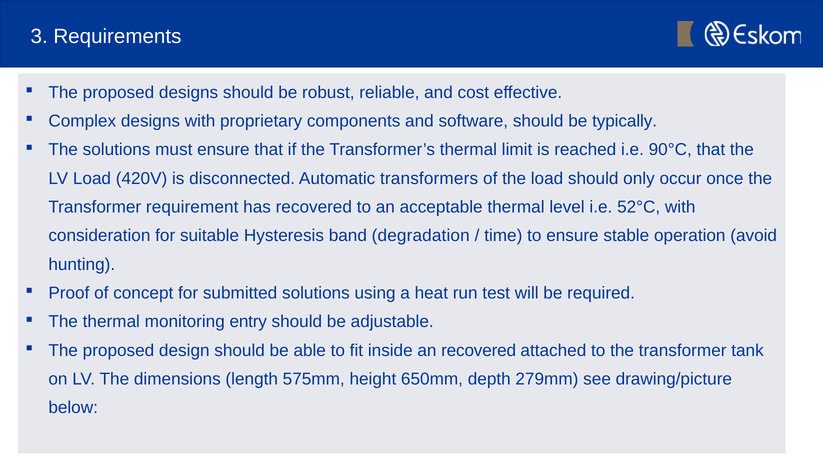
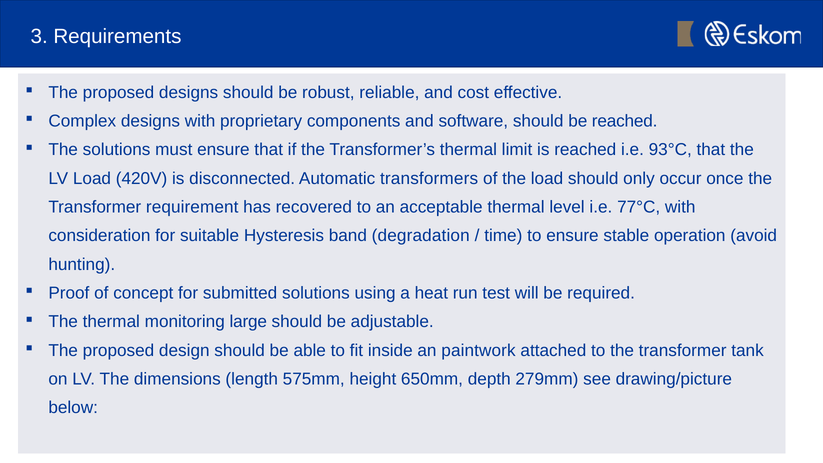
be typically: typically -> reached (625, 121)
90°C: 90°C -> 93°C (670, 150)
52°C: 52°C -> 77°C (639, 207)
entry: entry -> large (248, 322)
an recovered: recovered -> paintwork (478, 350)
